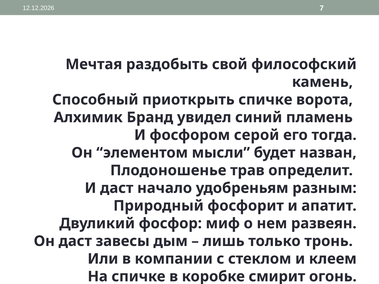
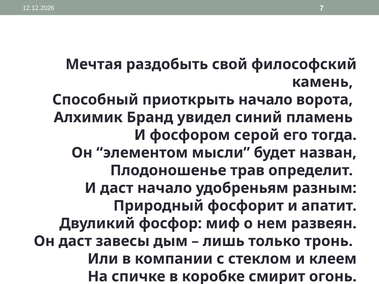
приоткрыть спичке: спичке -> начало (265, 100)
